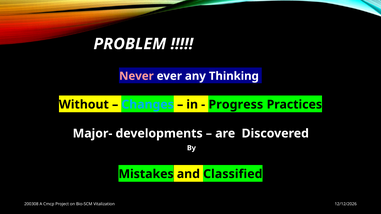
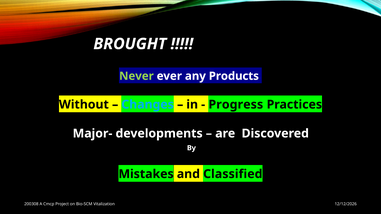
PROBLEM: PROBLEM -> BROUGHT (130, 44)
Never colour: pink -> light green (136, 76)
Thinking: Thinking -> Products (234, 76)
